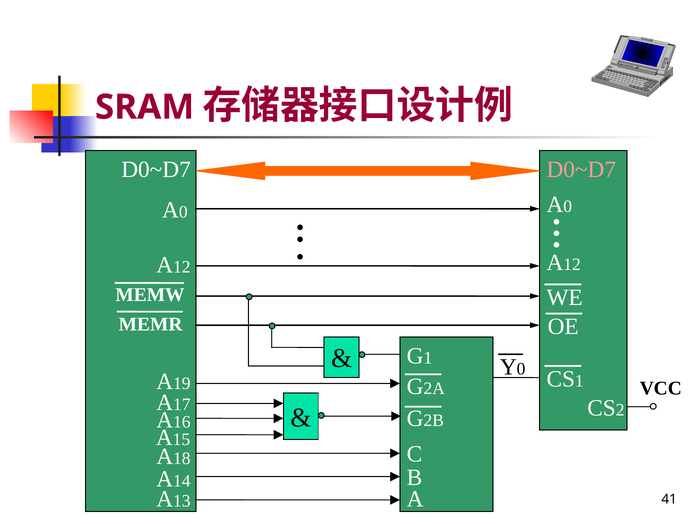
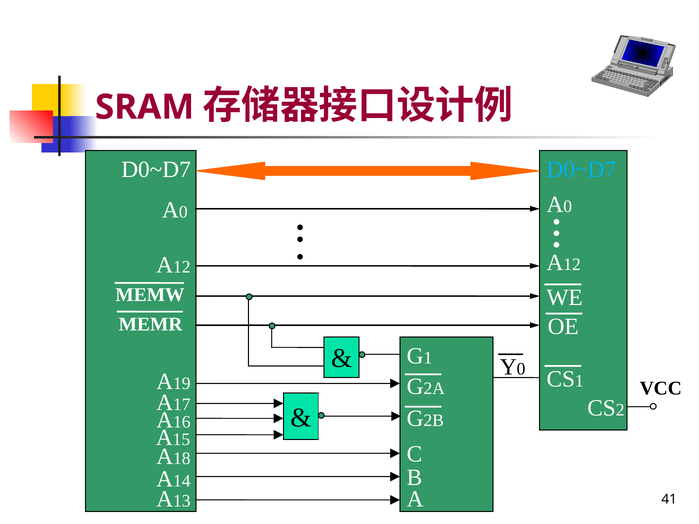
D0~D7 colour: pink -> light blue (581, 170)
